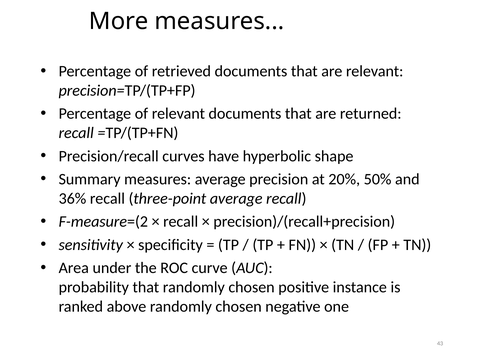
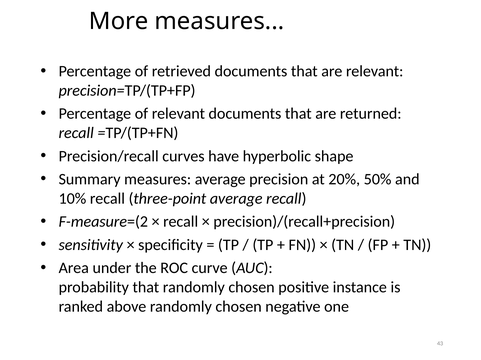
36%: 36% -> 10% (72, 199)
